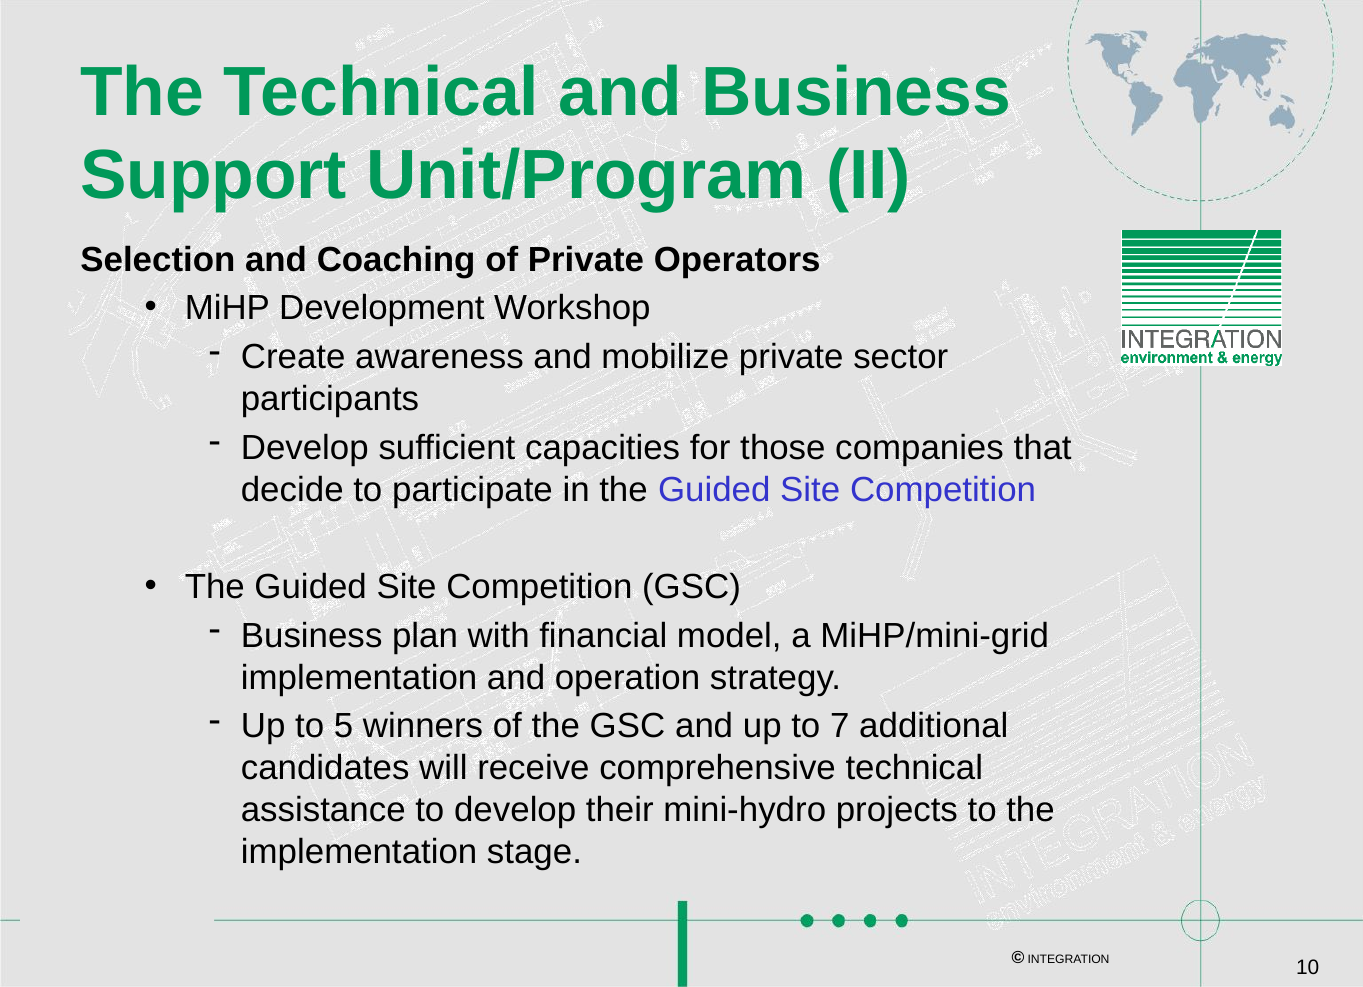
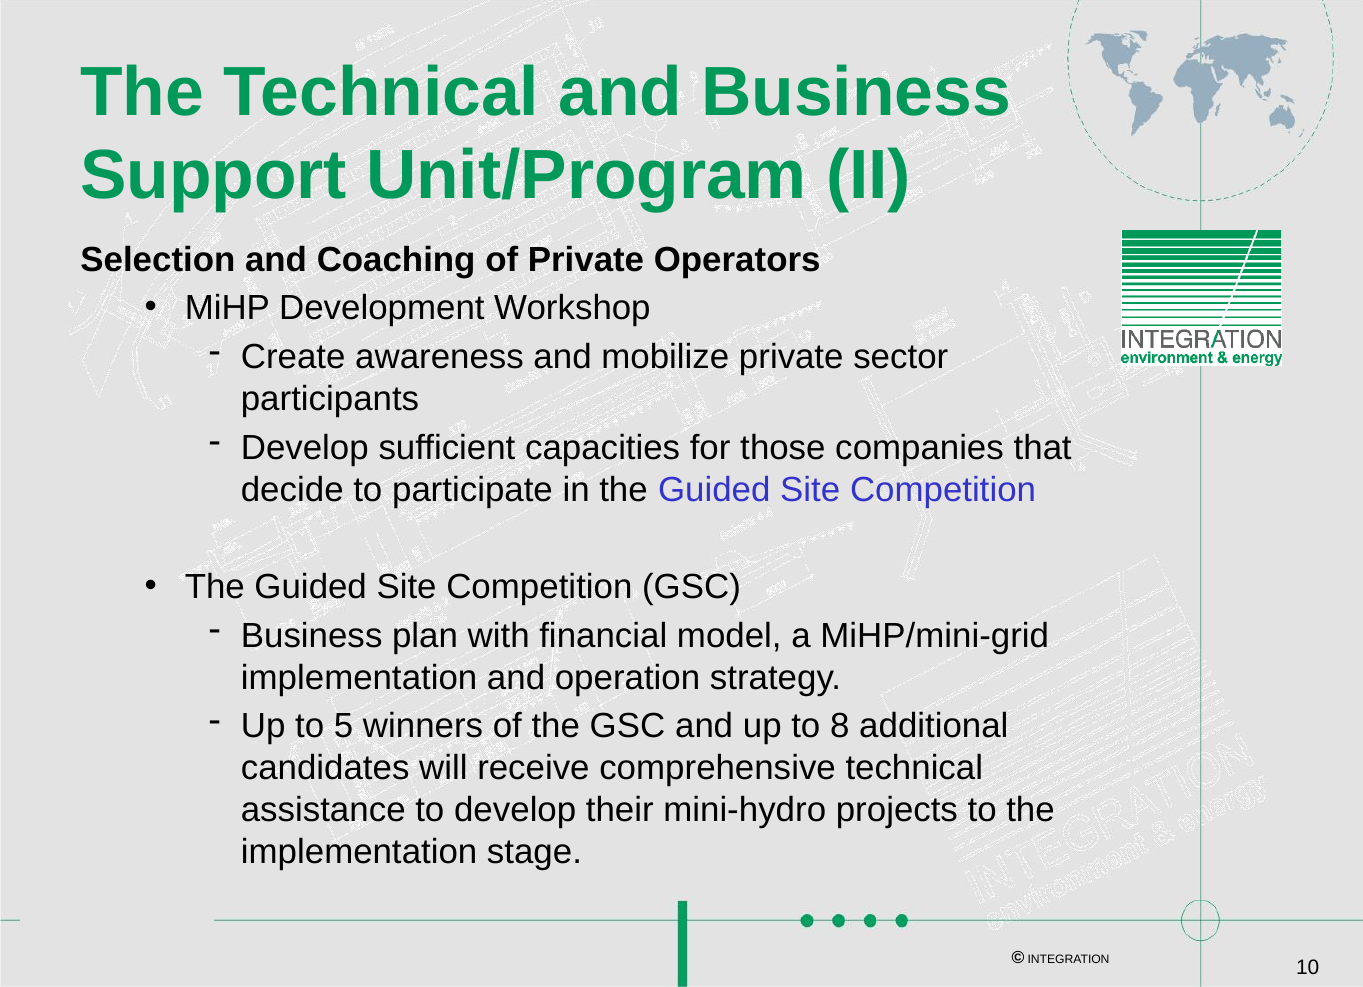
7: 7 -> 8 (840, 727)
